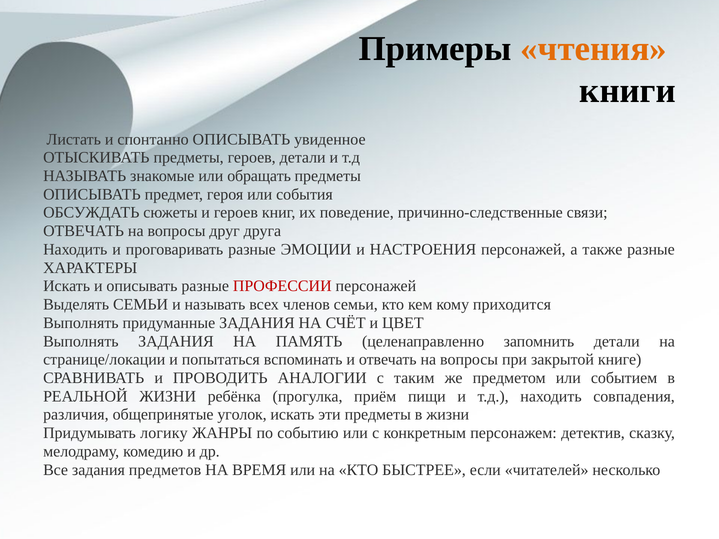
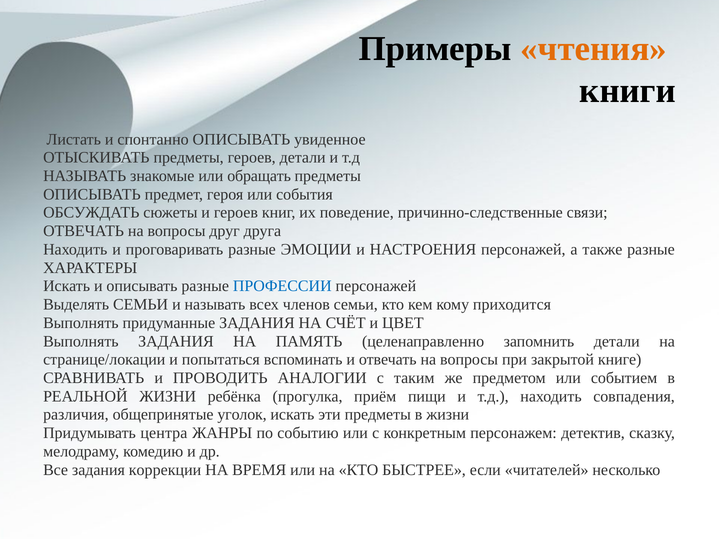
ПРОФЕССИИ colour: red -> blue (282, 286)
логику: логику -> центра (164, 433)
предметов: предметов -> коррекции (165, 470)
